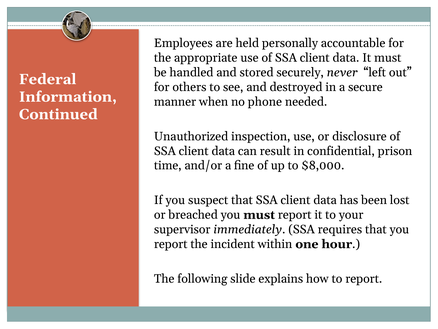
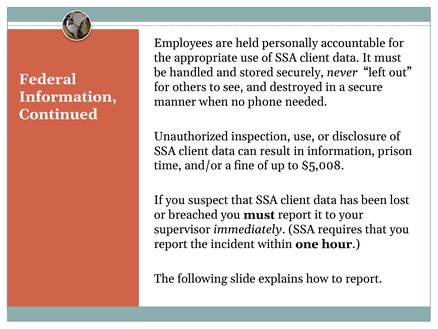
in confidential: confidential -> information (341, 151)
$8,000: $8,000 -> $5,008 (323, 165)
